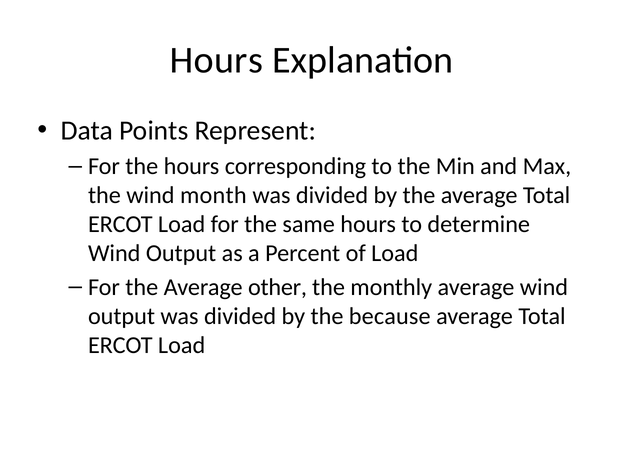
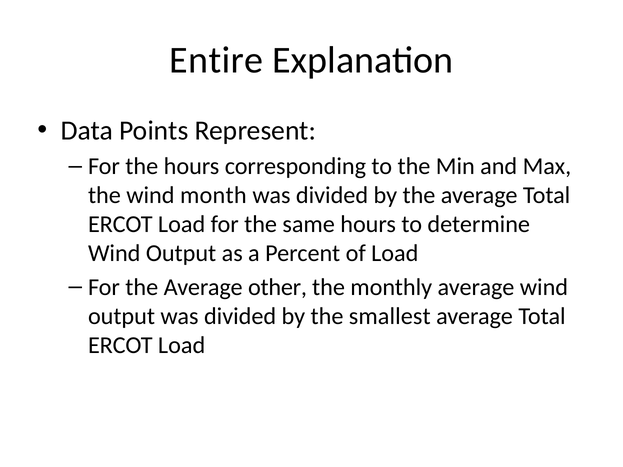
Hours: Hours -> Entire (216, 60)
because: because -> smallest (390, 316)
